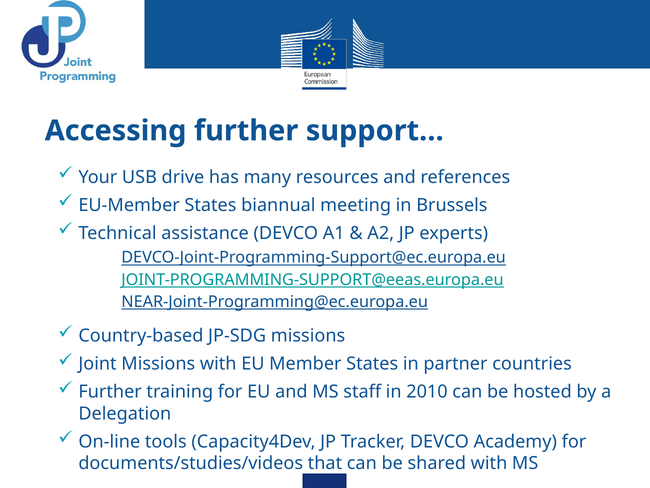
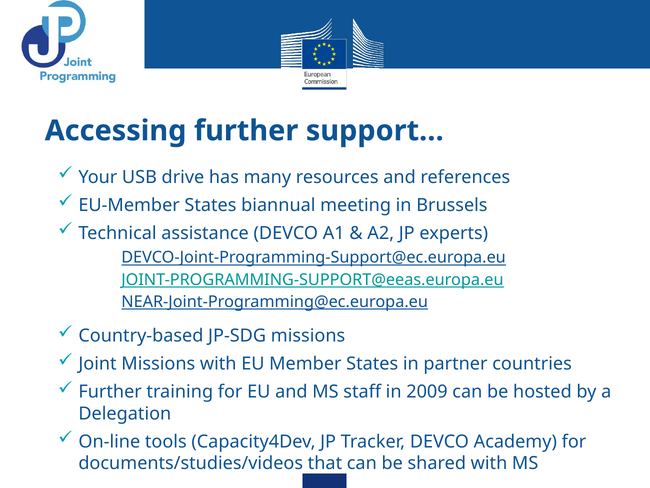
2010: 2010 -> 2009 (427, 392)
